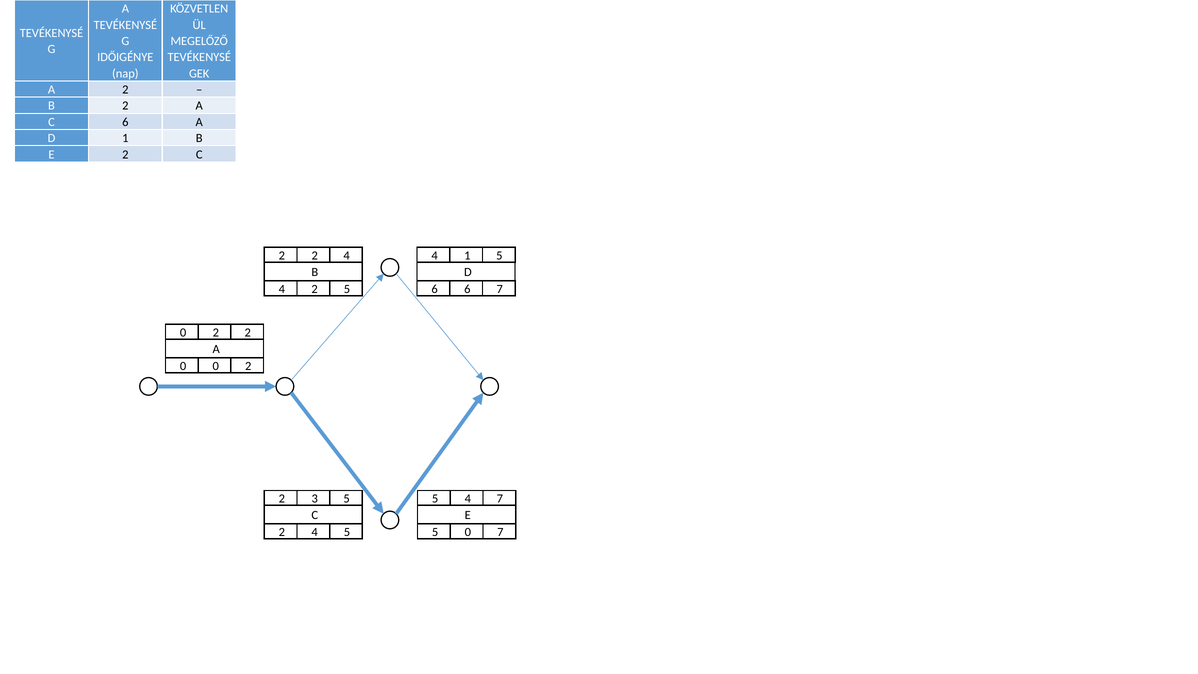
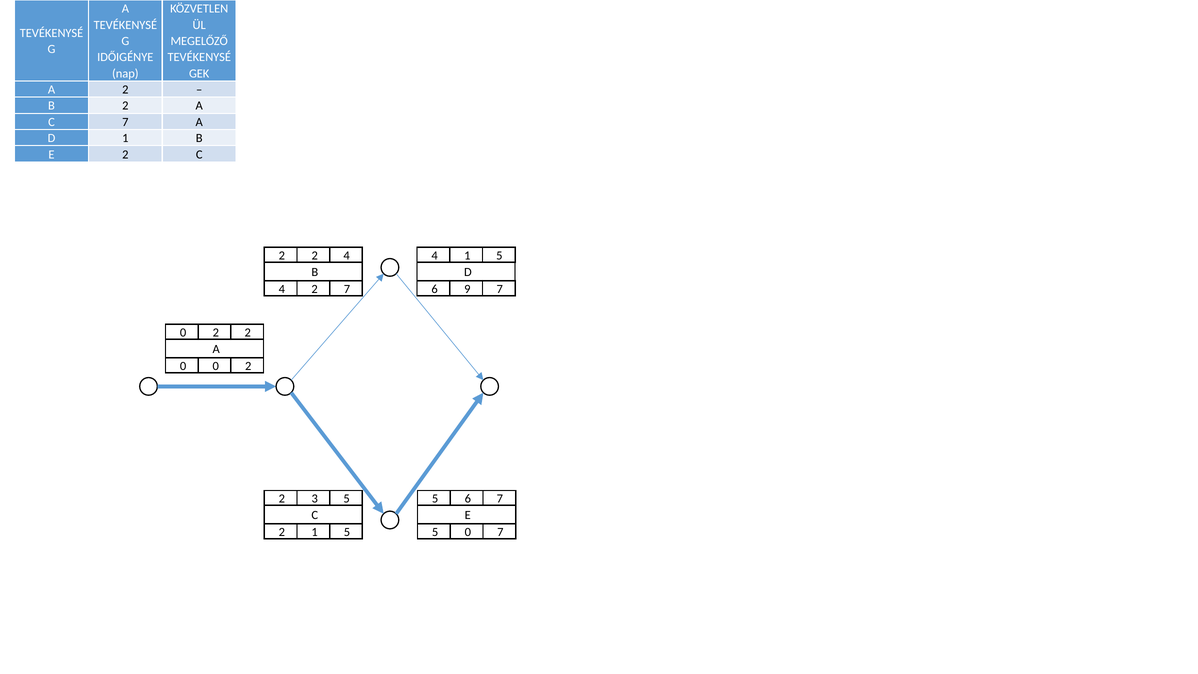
C 6: 6 -> 7 (125, 122)
2 5: 5 -> 7 (347, 289)
6 6: 6 -> 9 (467, 289)
4: 4 -> 6 (468, 498)
4: 4 -> 1 (315, 532)
